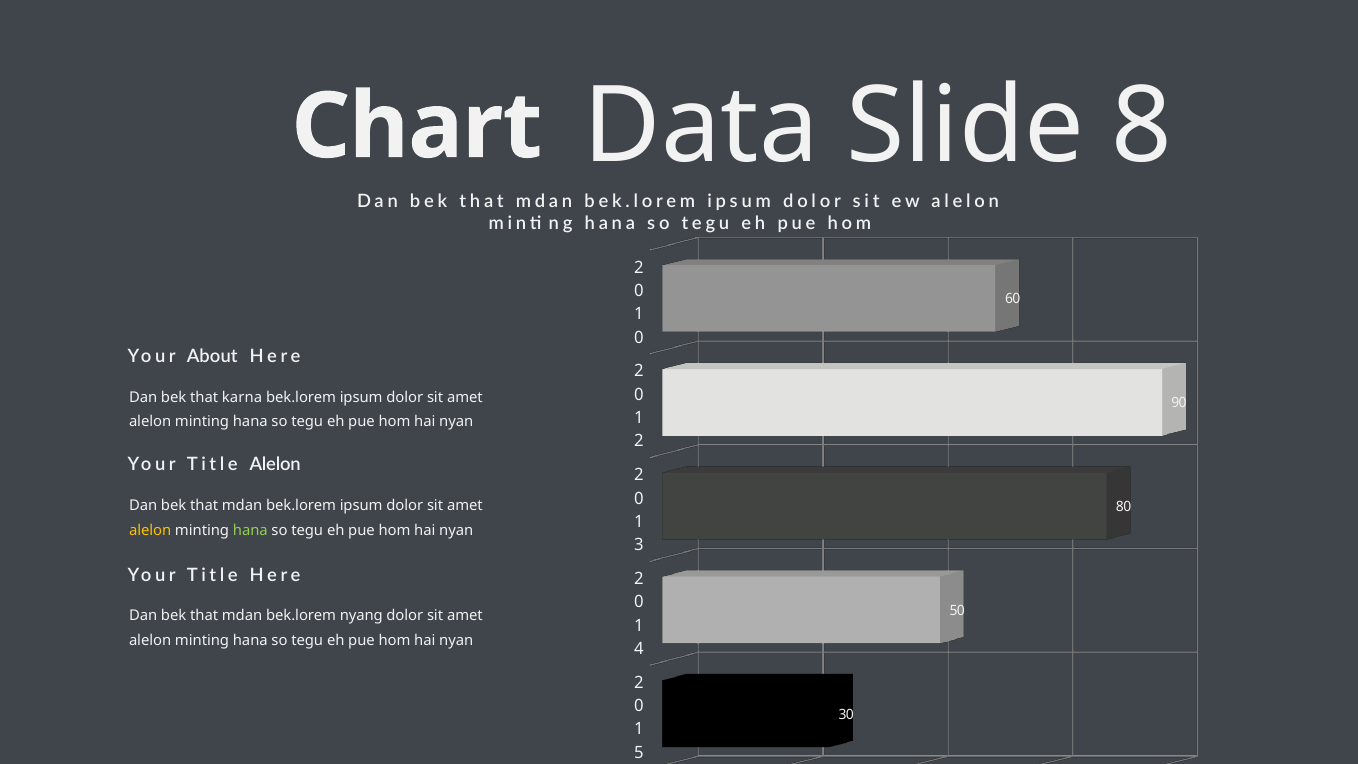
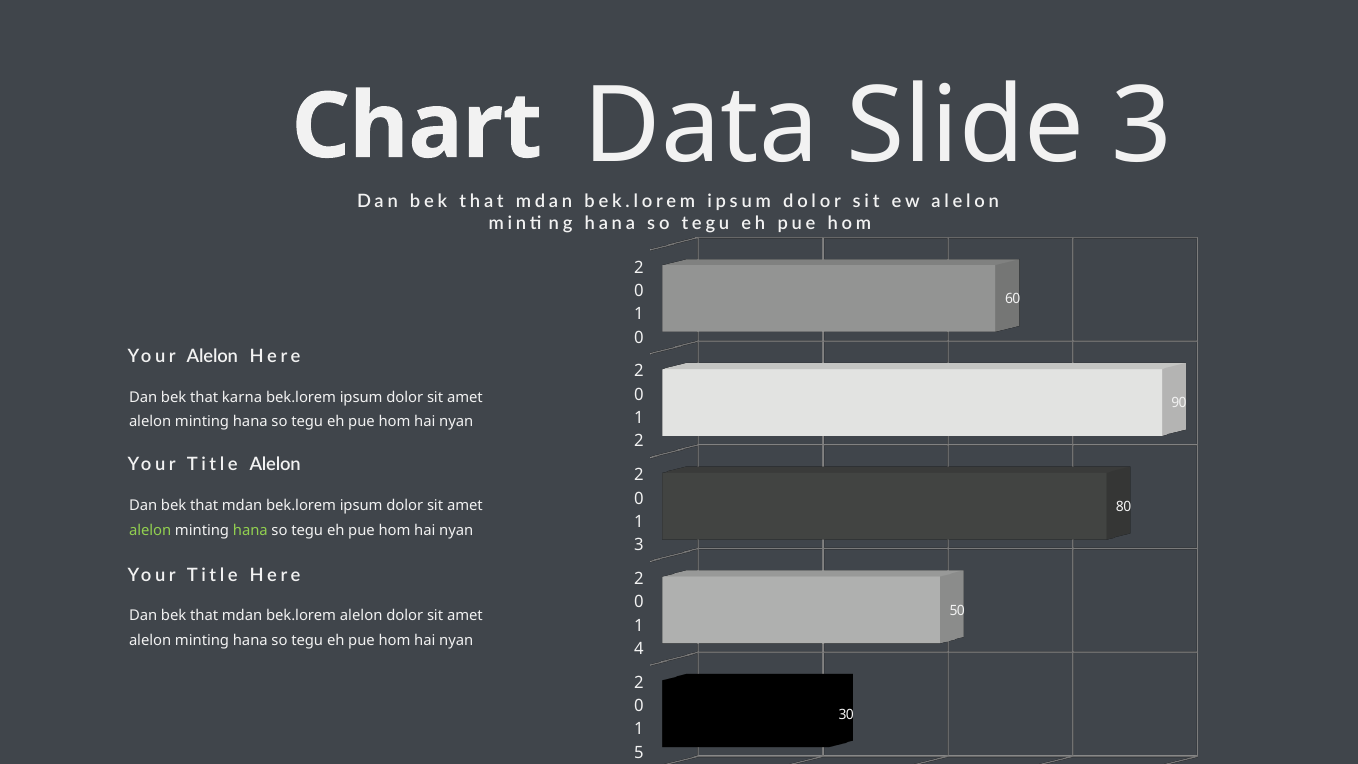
8: 8 -> 3 (1142, 126)
Your About: About -> Alelon (212, 356)
alelon colour: yellow -> light green (150, 530)
bek.lorem nyang: nyang -> alelon (361, 616)
